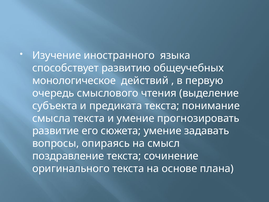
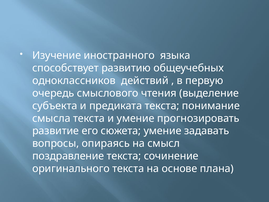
монологическое: монологическое -> одноклассников (74, 81)
